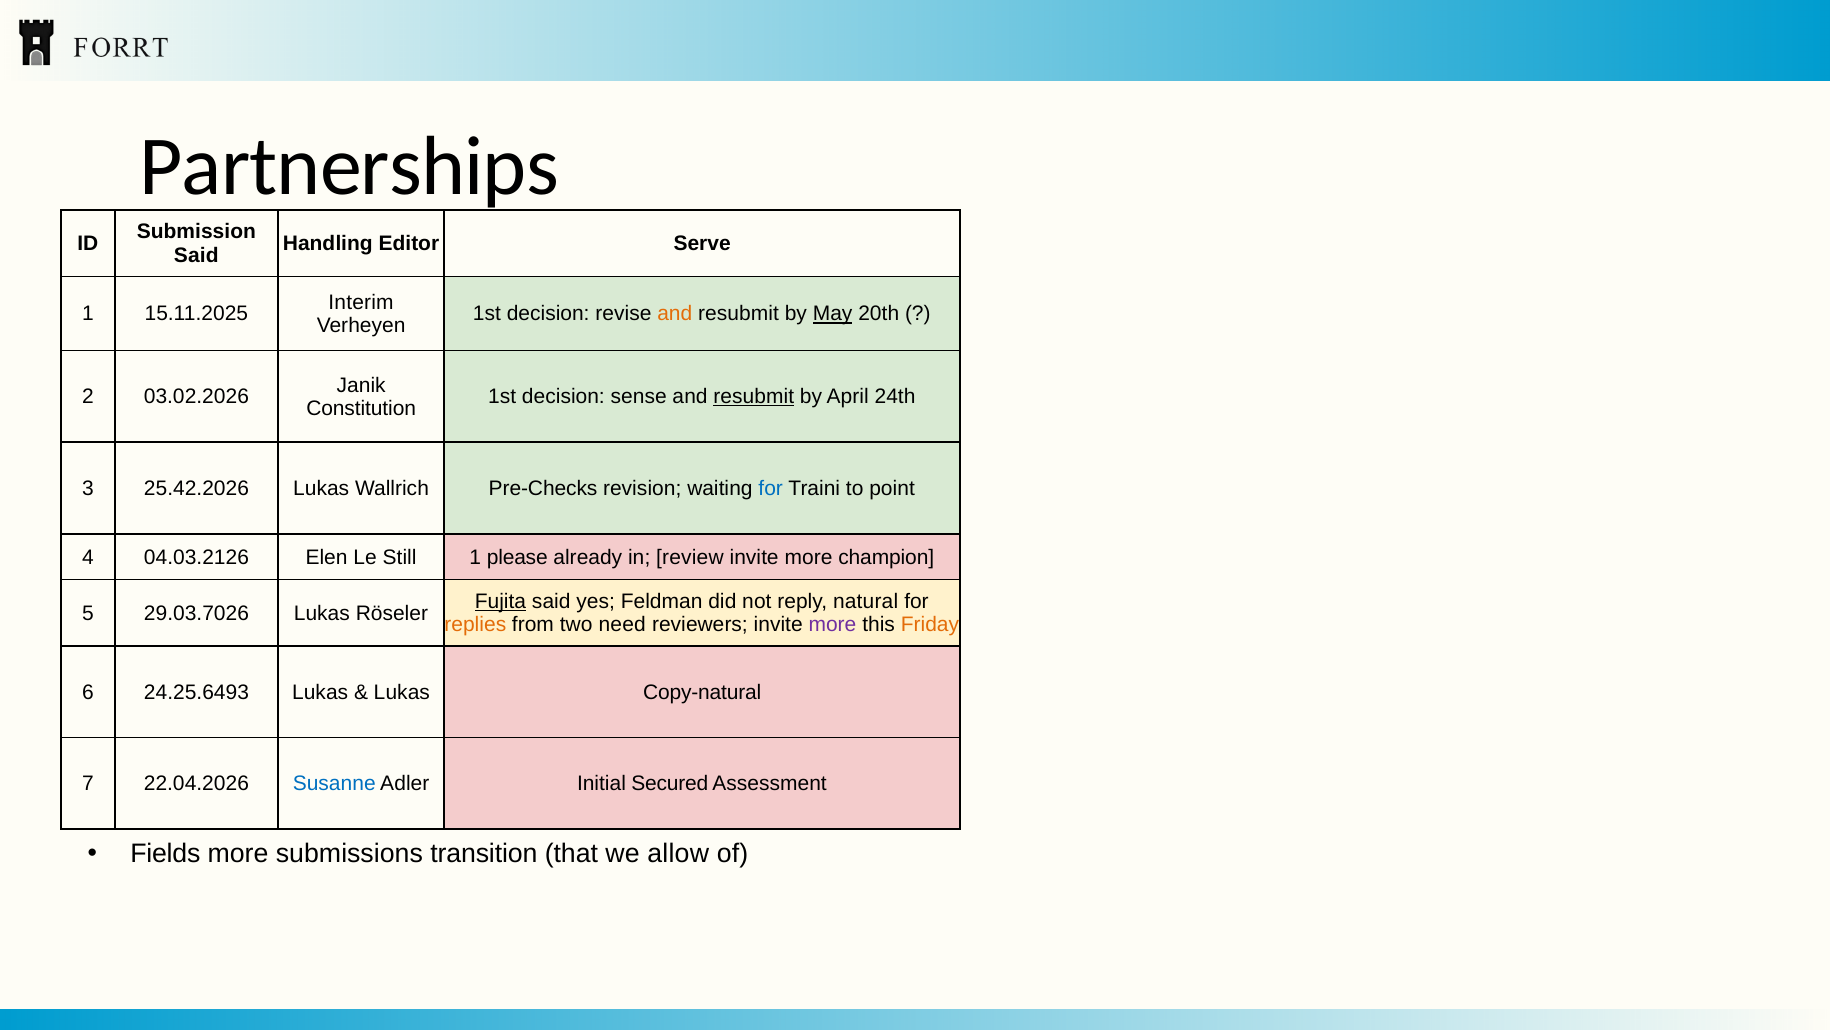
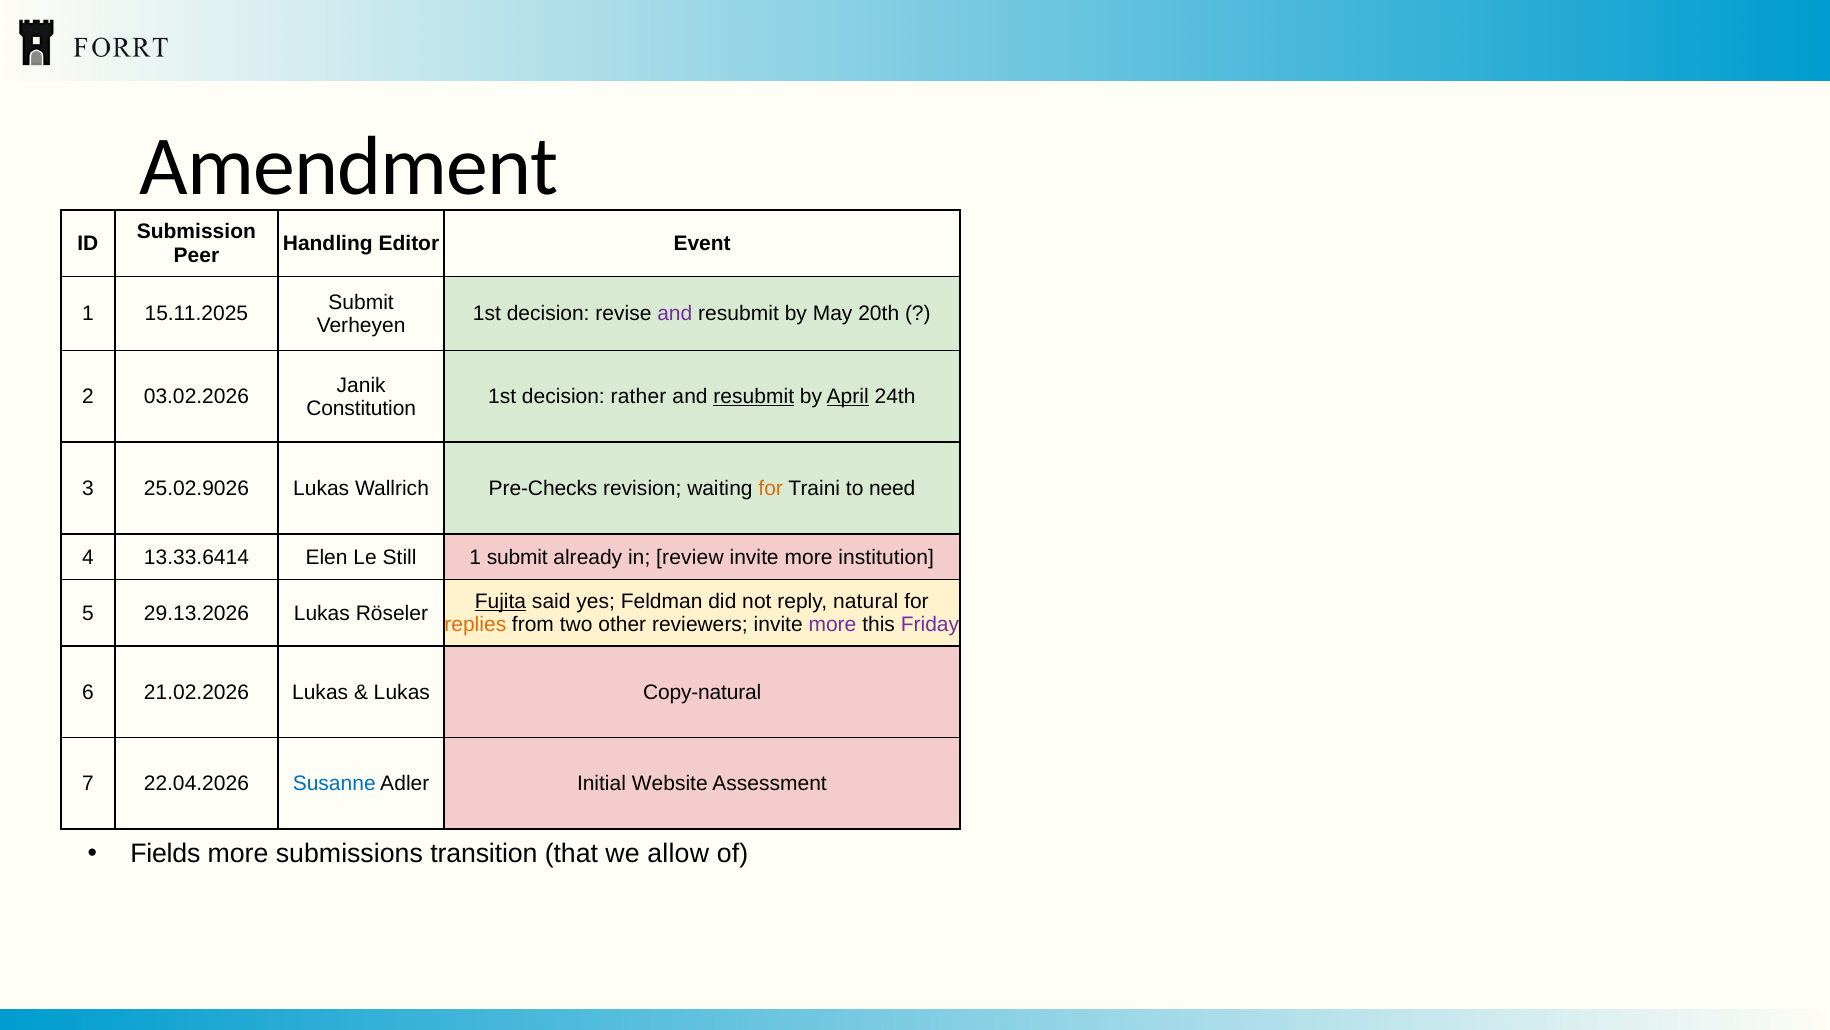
Partnerships: Partnerships -> Amendment (349, 167)
Serve: Serve -> Event (702, 243)
Said: Said -> Peer (196, 255)
Interim: Interim -> Submit (361, 302)
and colour: orange -> purple (675, 314)
May underline: present -> none (833, 314)
sense: sense -> rather (639, 397)
April underline: none -> present (848, 397)
25.42.2026: 25.42.2026 -> 25.02.9026 (196, 488)
for colour: blue -> orange (771, 488)
point: point -> need (892, 488)
04.03.2126: 04.03.2126 -> 13.33.6414 (196, 557)
1 please: please -> submit (517, 557)
champion: champion -> institution (886, 557)
29.03.7026: 29.03.7026 -> 29.13.2026 (196, 613)
need: need -> other (622, 624)
Friday colour: orange -> purple (930, 624)
24.25.6493: 24.25.6493 -> 21.02.2026 (196, 692)
Secured: Secured -> Website (670, 783)
